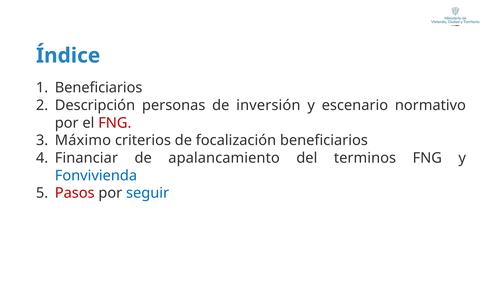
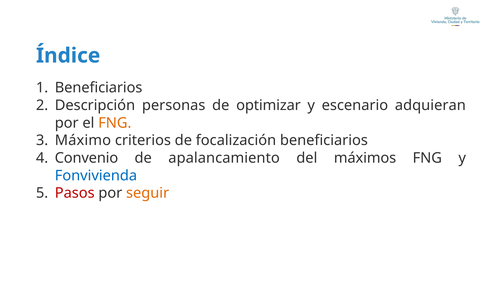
inversión: inversión -> optimizar (268, 105)
normativo: normativo -> adquieran (430, 105)
FNG colour: red -> orange (115, 123)
Financiar: Financiar -> Convenio (86, 158)
terminos: terminos -> máximos (365, 158)
seguir colour: blue -> orange (148, 193)
